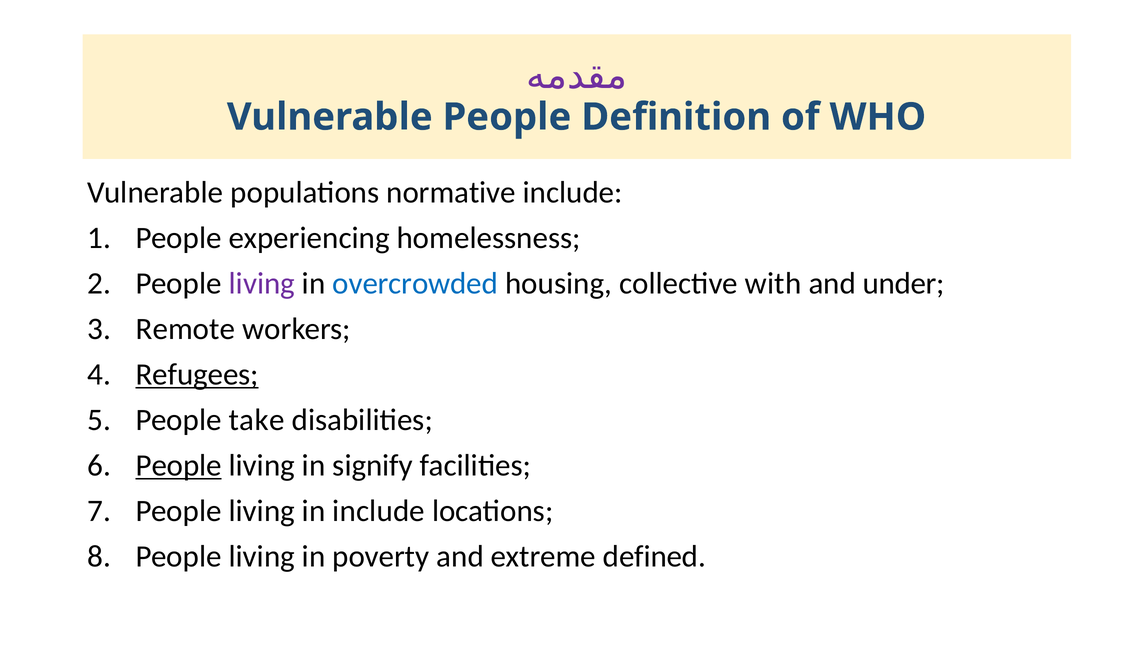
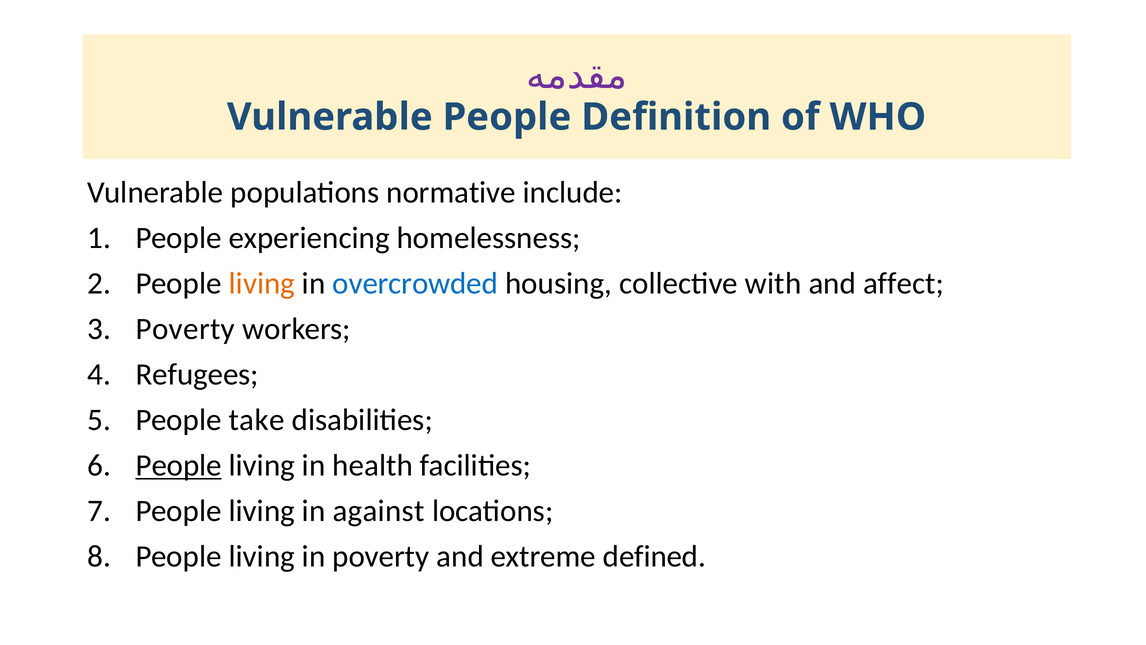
living colour: purple -> orange (262, 283)
under: under -> affect (903, 283)
Remote: Remote -> Poverty (185, 329)
Refugees underline: present -> none (197, 374)
signify: signify -> health (373, 465)
in include: include -> against (379, 511)
